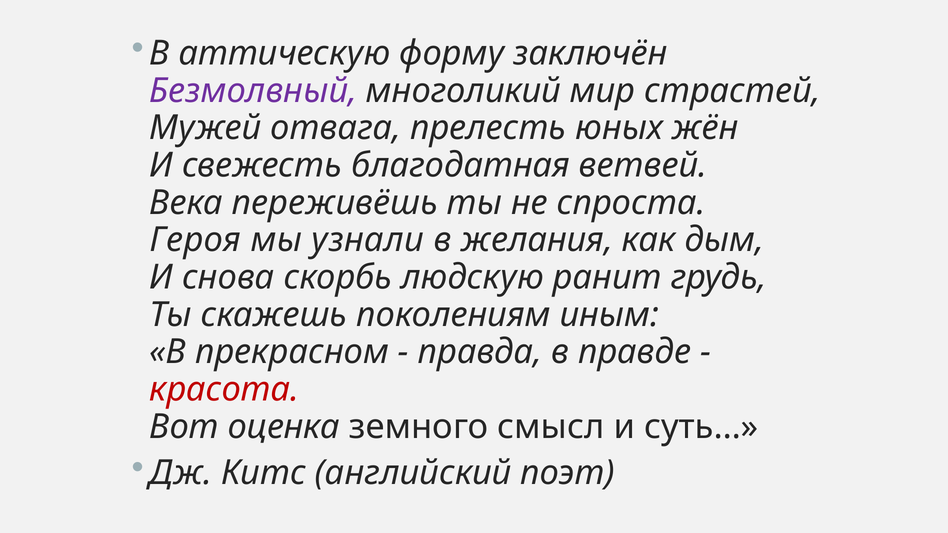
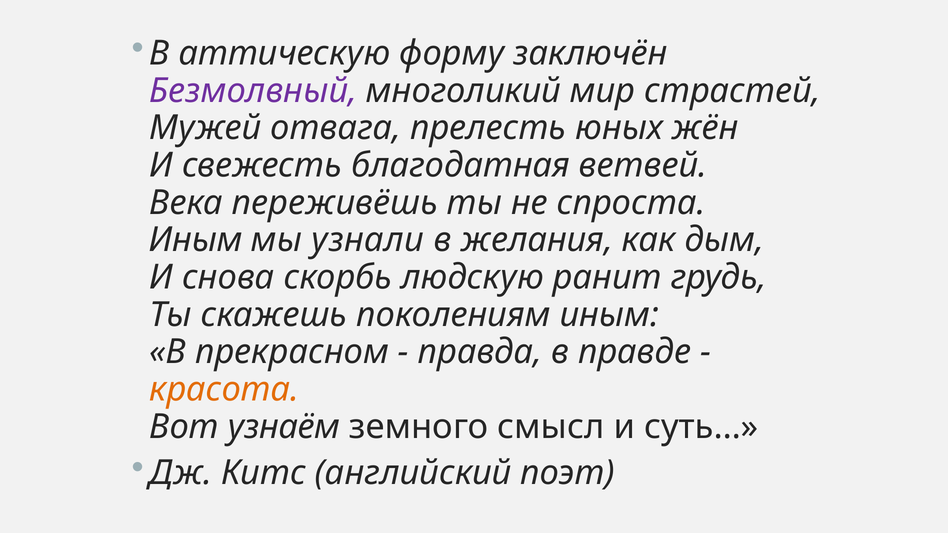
Героя: Героя -> Иным (196, 240)
красота colour: red -> orange (224, 389)
оценка: оценка -> узнаём (284, 427)
